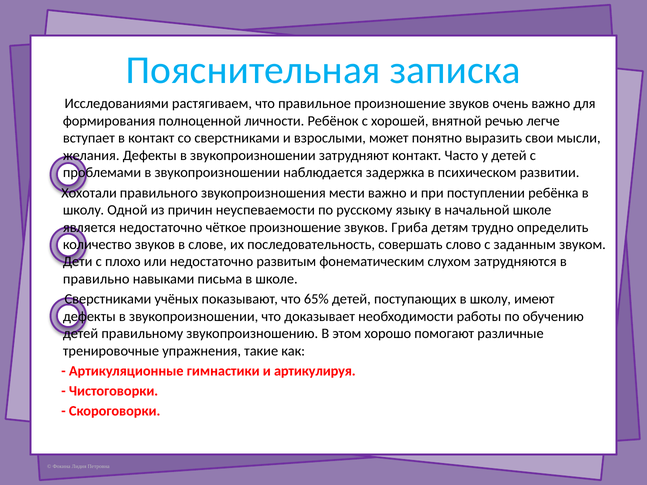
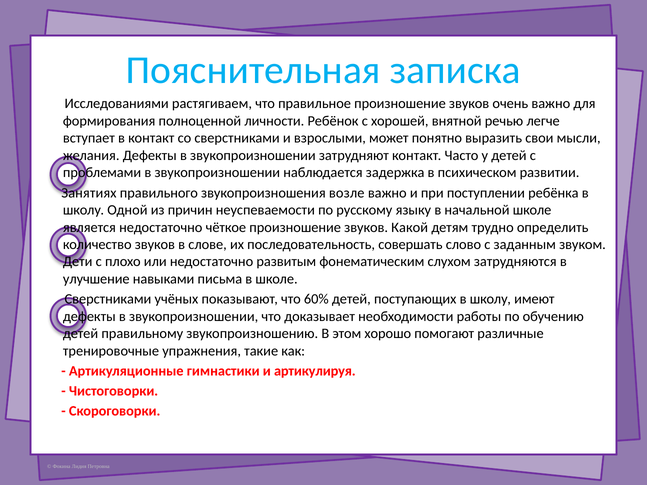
Хохотали: Хохотали -> Занятиях (89, 193)
мести: мести -> возле (347, 193)
Гриба: Гриба -> Какой (410, 227)
правильно: правильно -> улучшение (96, 279)
65%: 65% -> 60% (316, 299)
